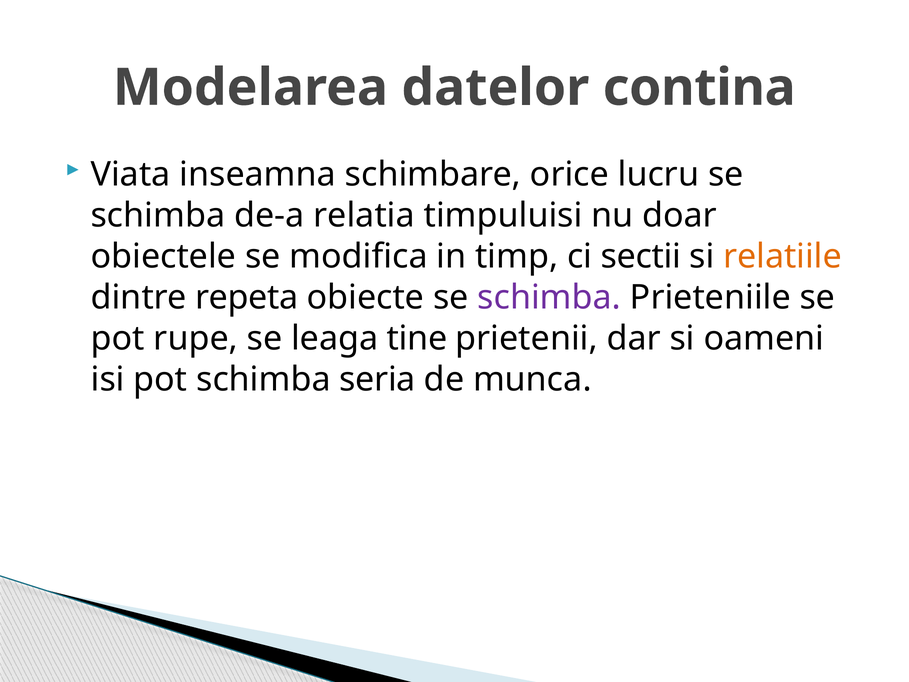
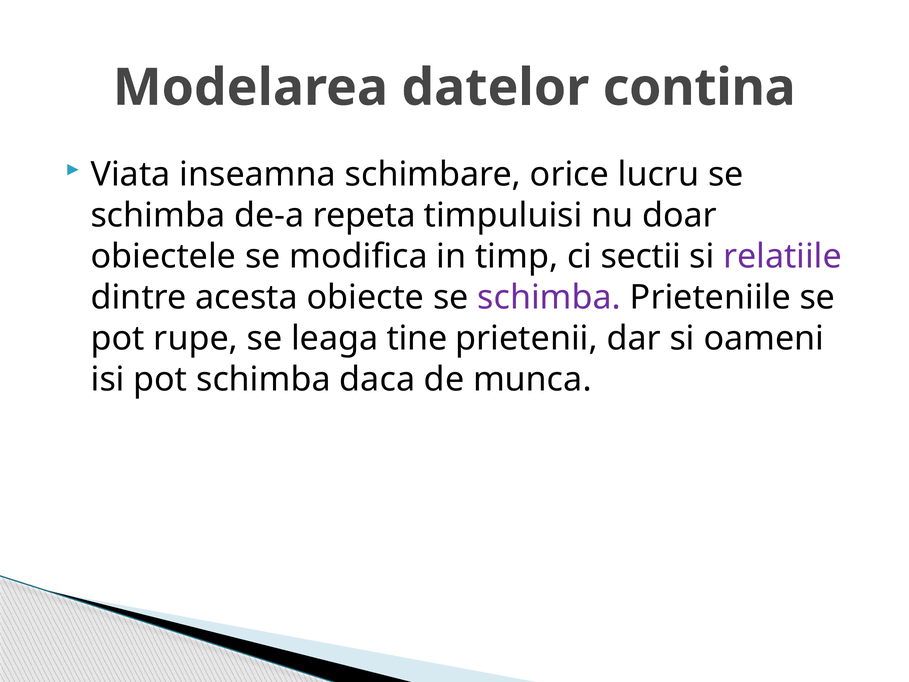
relatia: relatia -> repeta (364, 216)
relatiile colour: orange -> purple (782, 256)
repeta: repeta -> acesta (247, 297)
seria: seria -> daca (377, 379)
